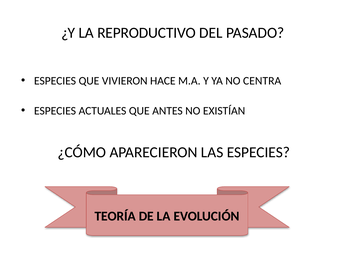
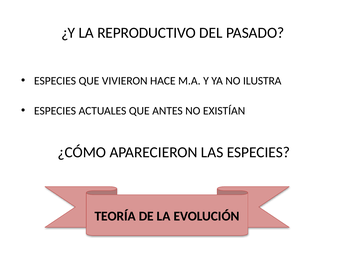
CENTRA: CENTRA -> ILUSTRA (262, 81)
